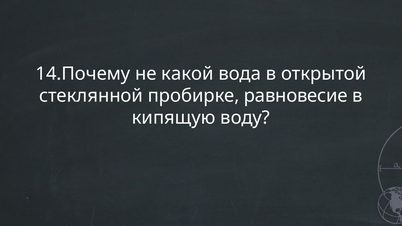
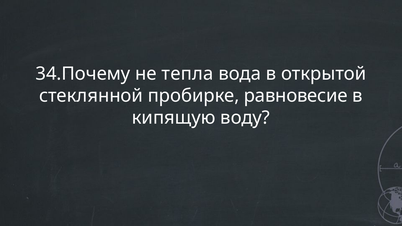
14.Почему: 14.Почему -> 34.Почему (83, 74)
какой: какой -> тепла (187, 74)
